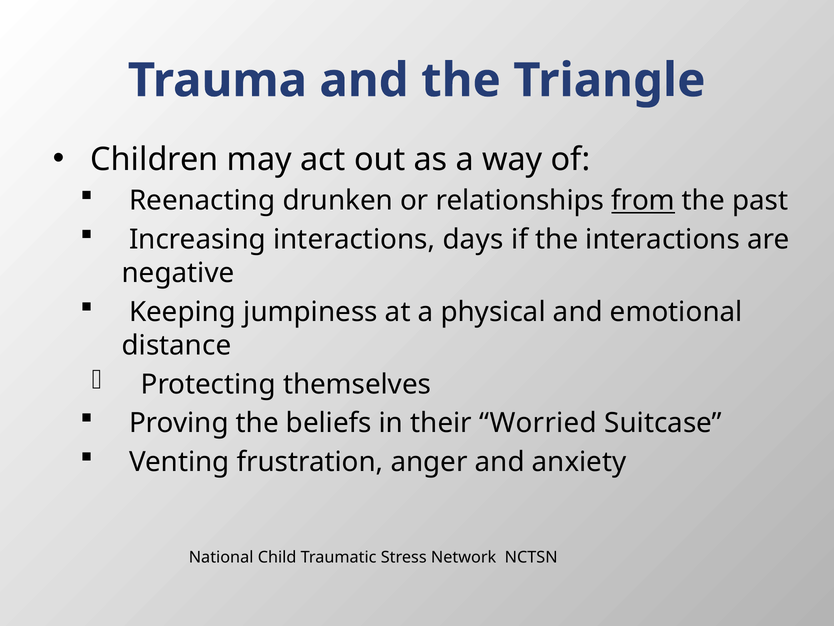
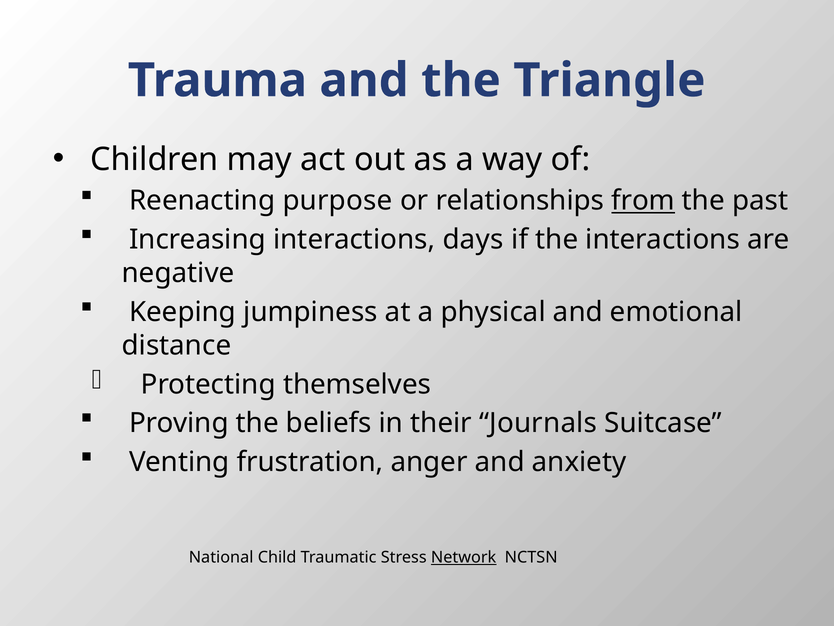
drunken: drunken -> purpose (338, 201)
Worried: Worried -> Journals (538, 423)
Network underline: none -> present (464, 557)
